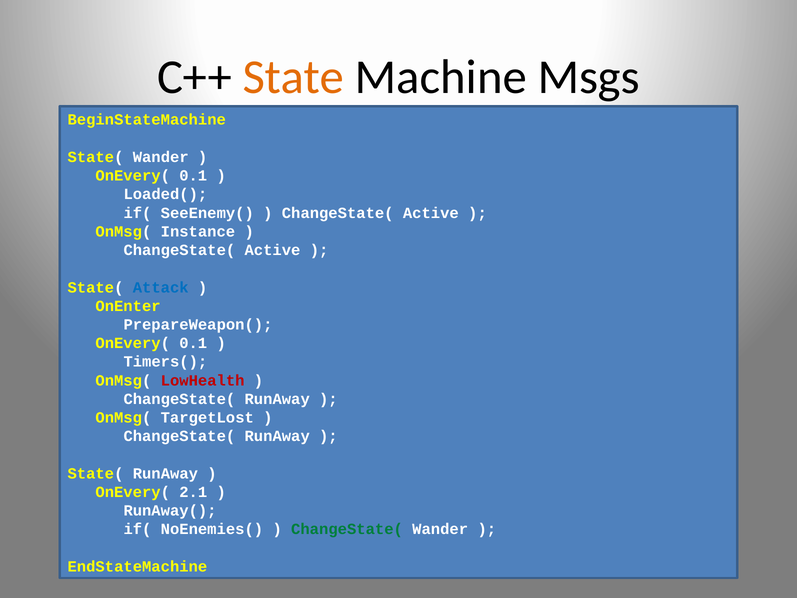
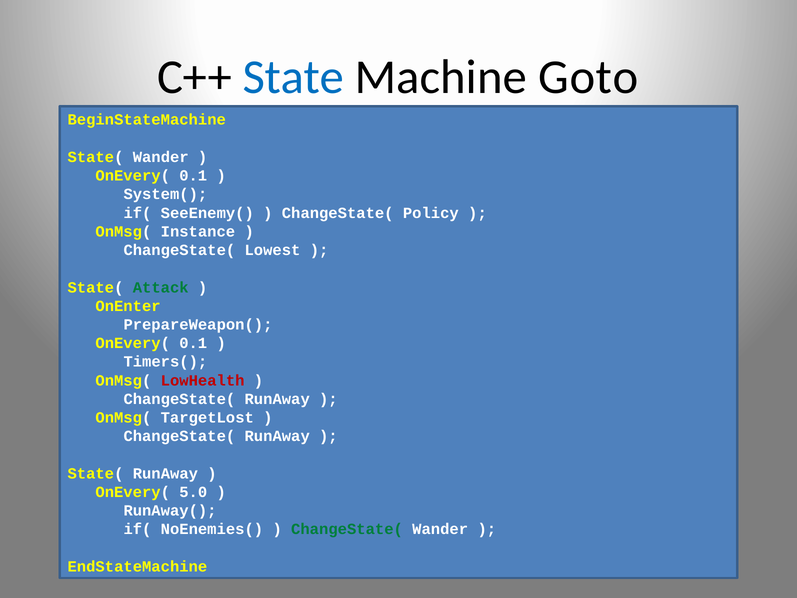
State colour: orange -> blue (293, 77)
Msgs: Msgs -> Goto (588, 77)
Loaded(: Loaded( -> System( (165, 194)
Active: Active -> Policy (431, 213)
Active: Active -> Lowest (272, 250)
Attack colour: blue -> green (161, 287)
2.1: 2.1 -> 5.0 (193, 492)
